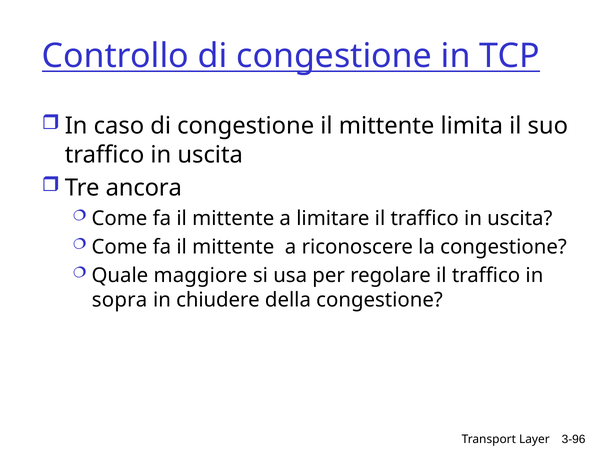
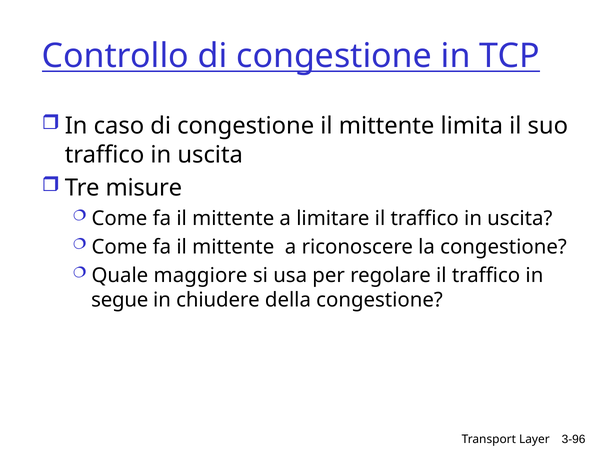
ancora: ancora -> misure (144, 188)
sopra: sopra -> segue (120, 300)
